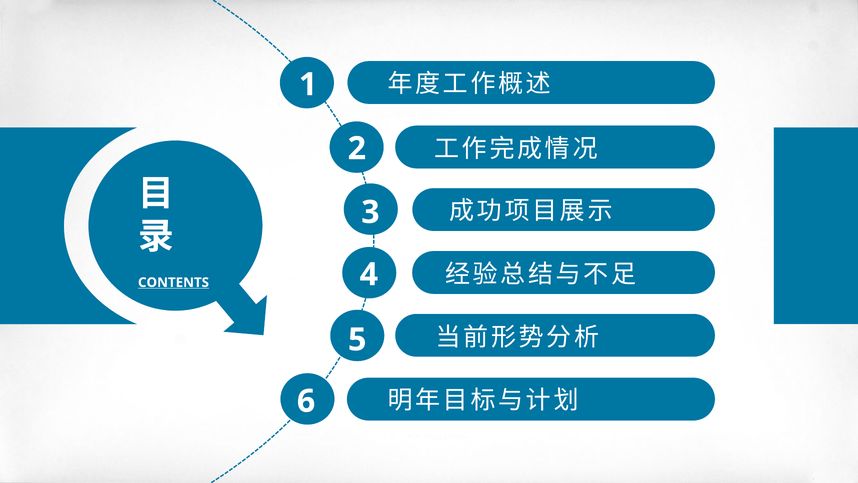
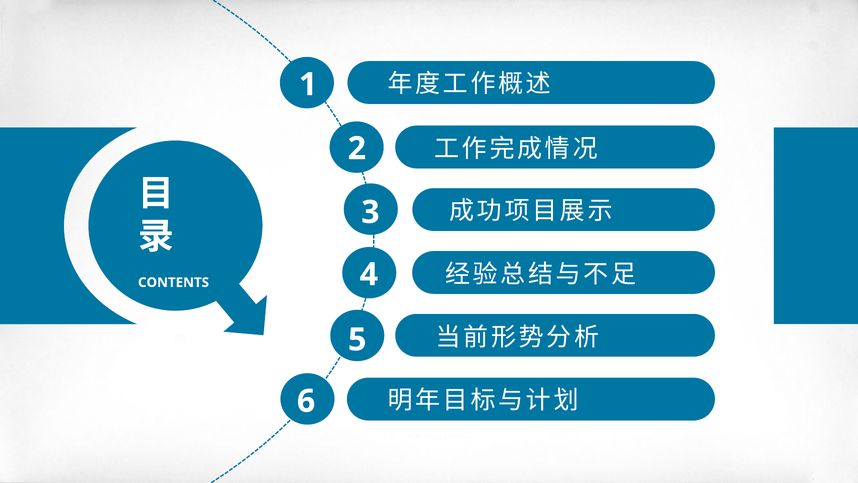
CONTENTS underline: present -> none (173, 282)
